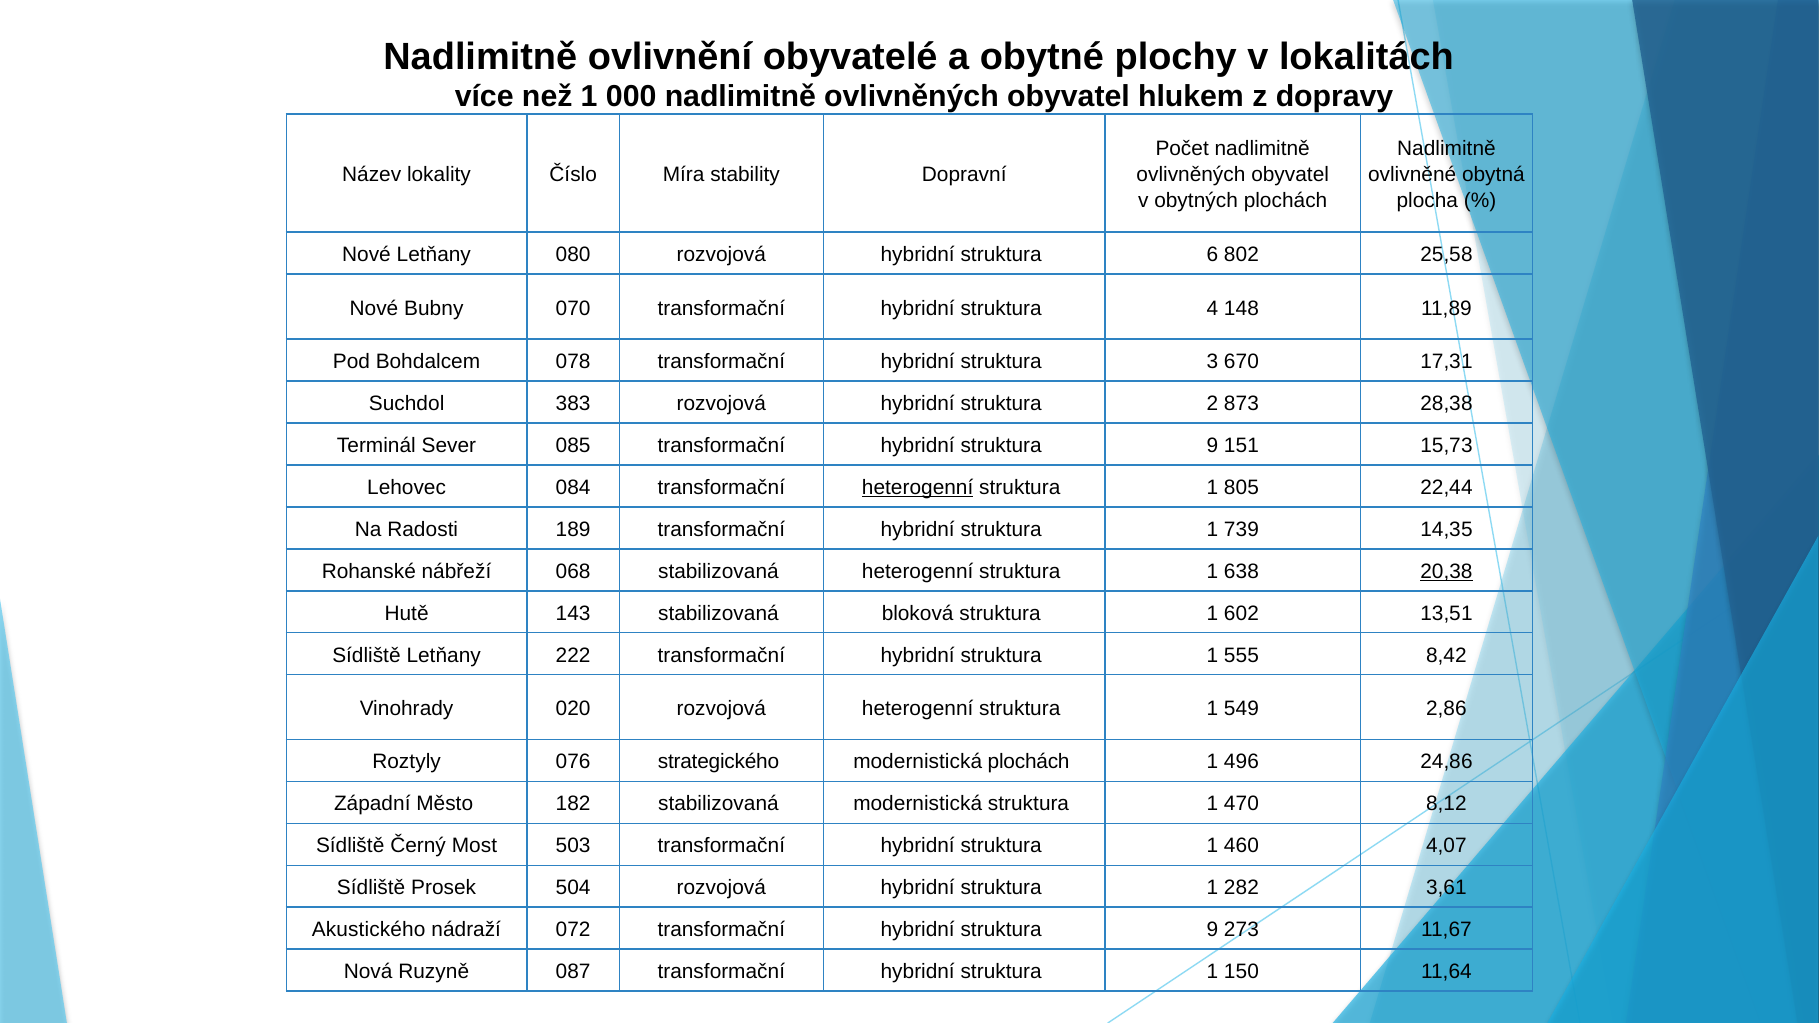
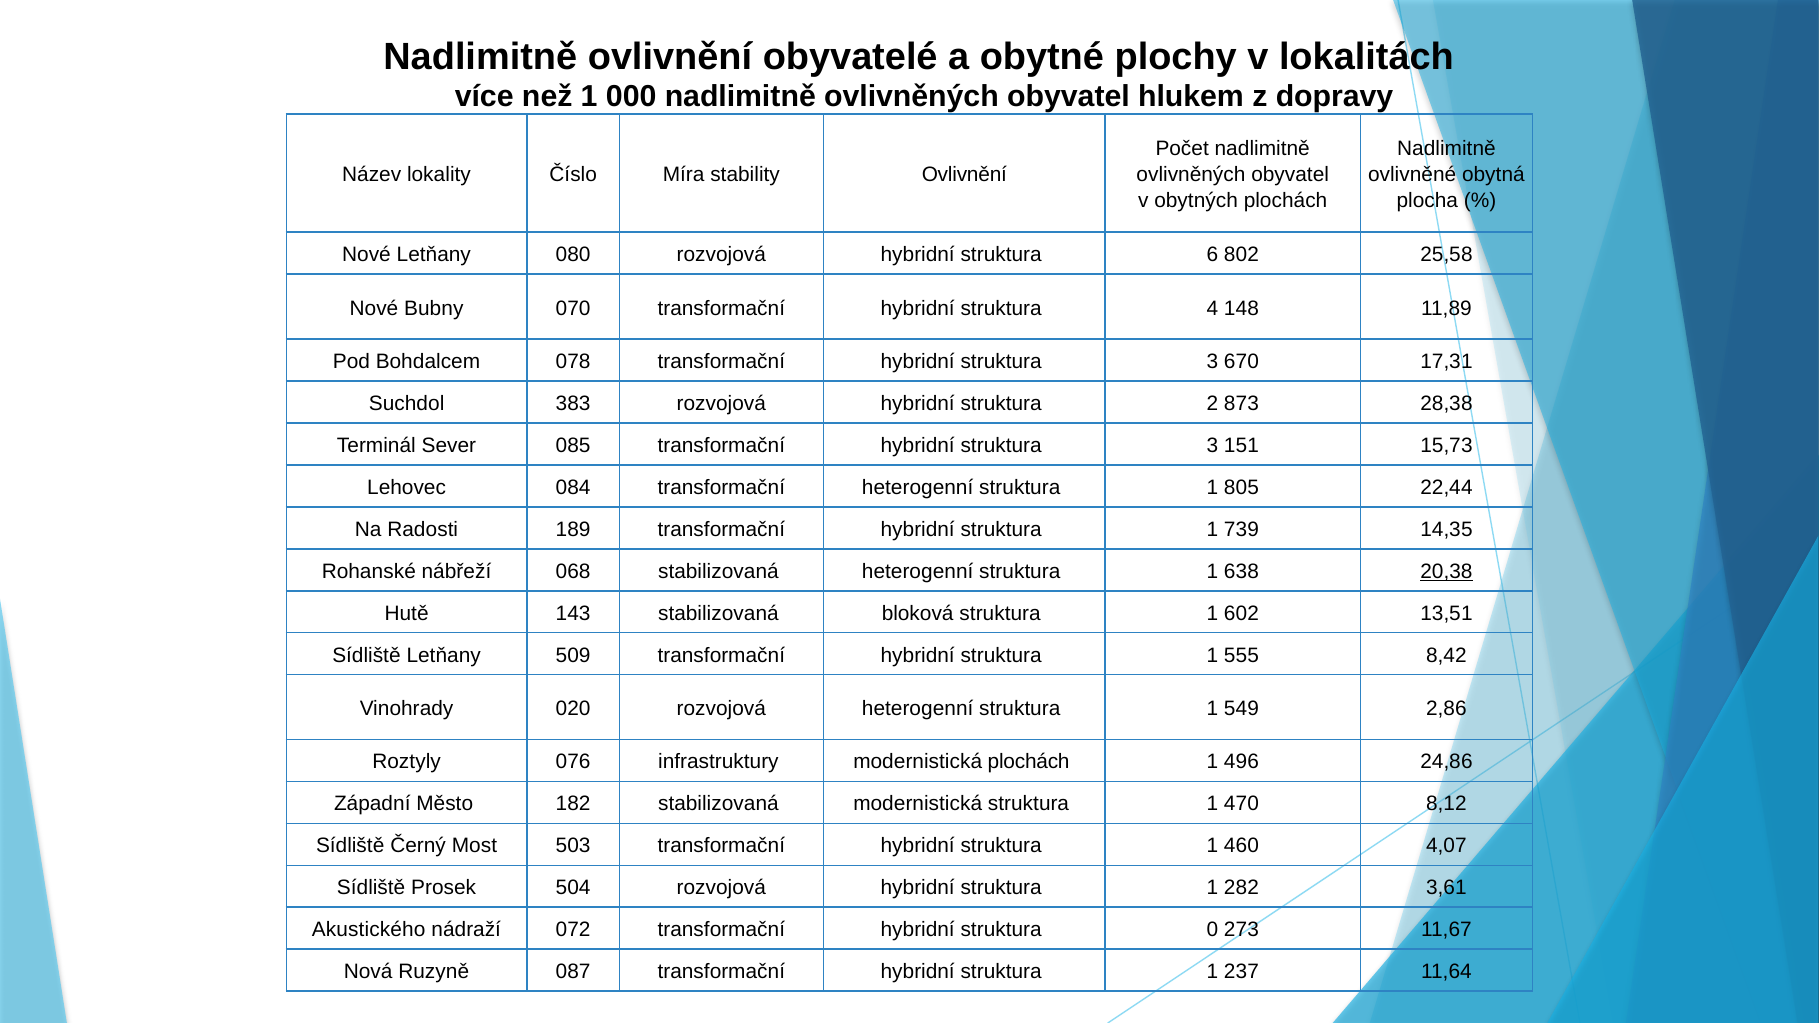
stability Dopravní: Dopravní -> Ovlivnění (964, 175)
9: 9 -> 3 (1212, 446)
heterogenní underline: present -> none (918, 487)
222: 222 -> 509 (573, 655)
strategického: strategického -> infrastruktury (718, 762)
9: 9 -> 0 (1212, 930)
150: 150 -> 237 (1241, 972)
